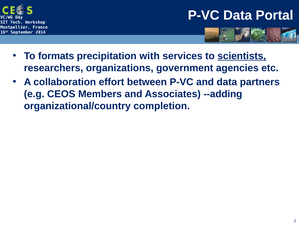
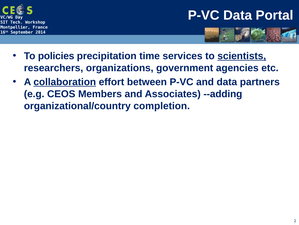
formats: formats -> policies (56, 56)
with: with -> time (150, 56)
collaboration underline: none -> present (65, 82)
